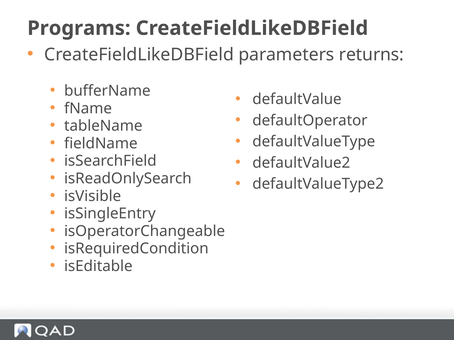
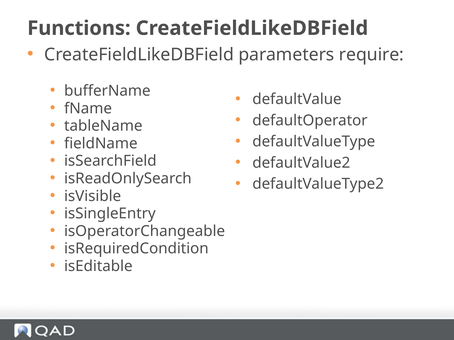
Programs: Programs -> Functions (79, 28)
returns: returns -> require (371, 55)
